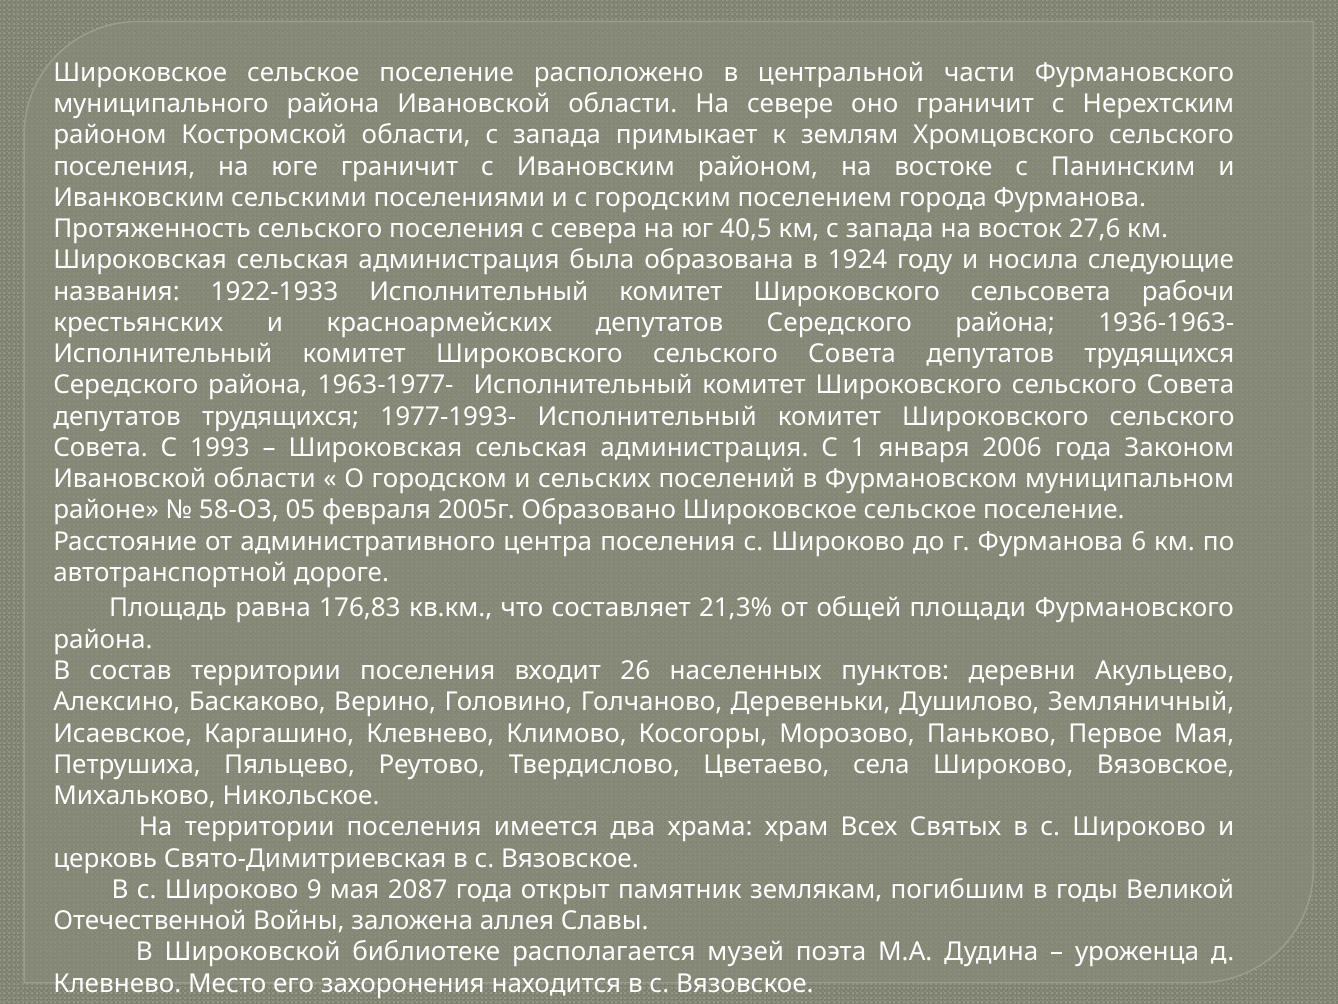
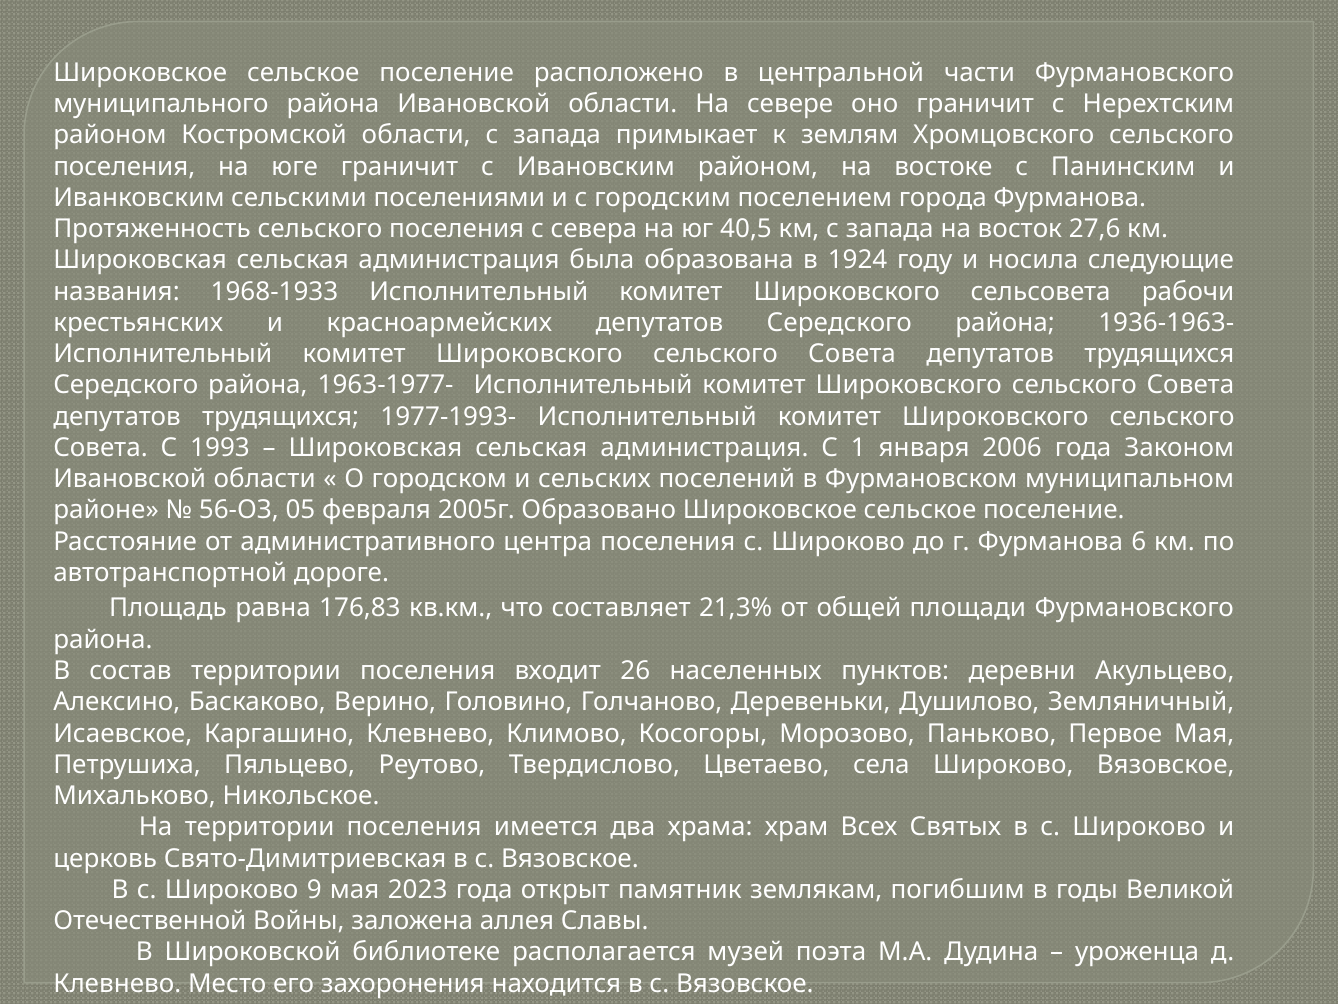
1922-1933: 1922-1933 -> 1968-1933 (274, 291)
58-ОЗ: 58-ОЗ -> 56-ОЗ (239, 510)
2087: 2087 -> 2023 (418, 889)
